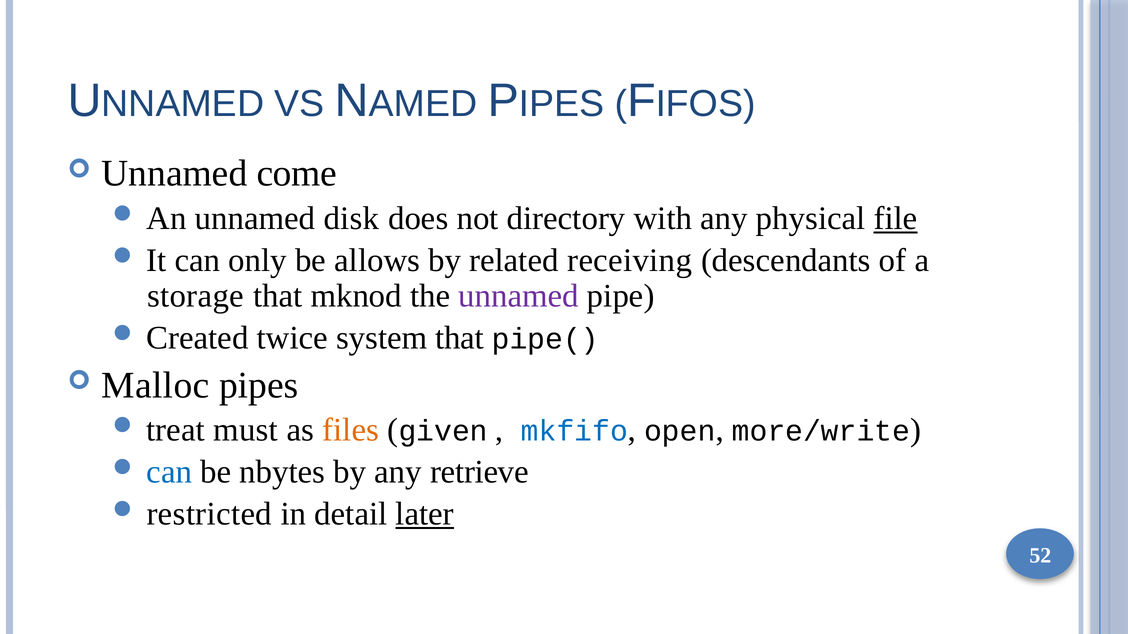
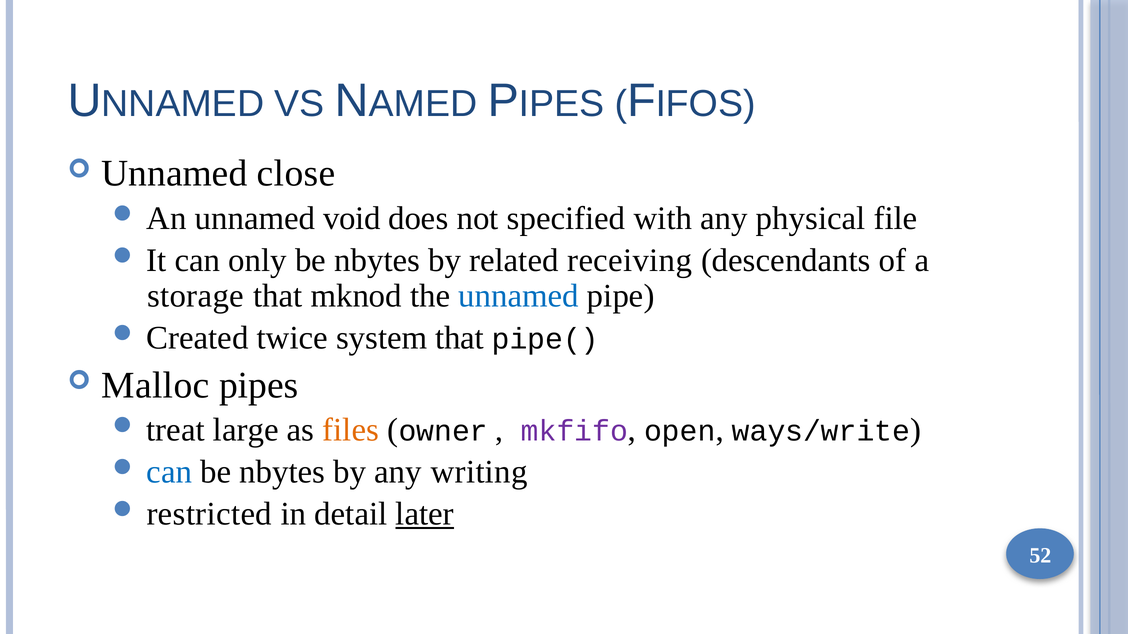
come: come -> close (296, 174)
disk: disk -> void (352, 218)
directory: directory -> specified (566, 218)
file underline: present -> none (895, 218)
only be allows: allows -> nbytes (377, 260)
unnamed colour: purple -> blue (519, 296)
must: must -> large (246, 430)
given: given -> owner (443, 431)
mkfifo colour: blue -> purple (574, 431)
more/write: more/write -> ways/write (821, 431)
retrieve: retrieve -> writing (479, 472)
